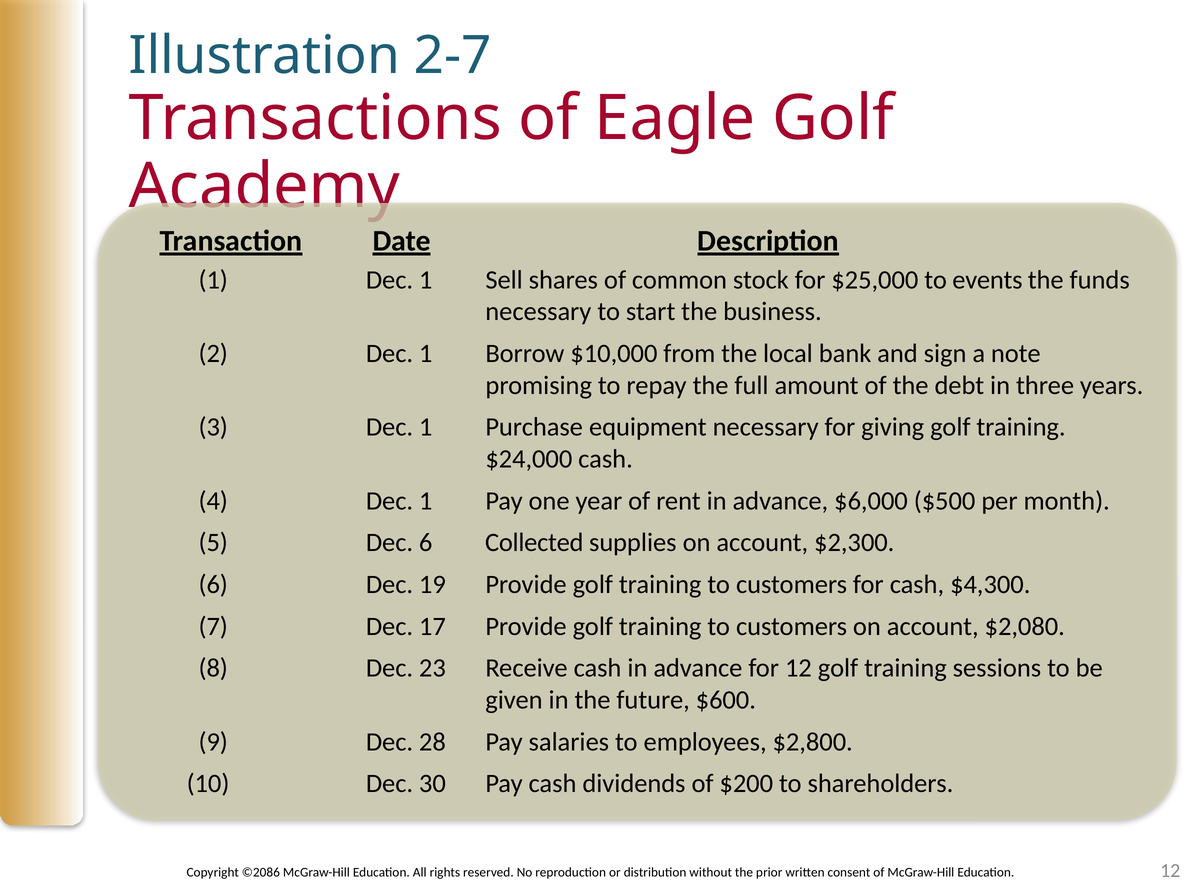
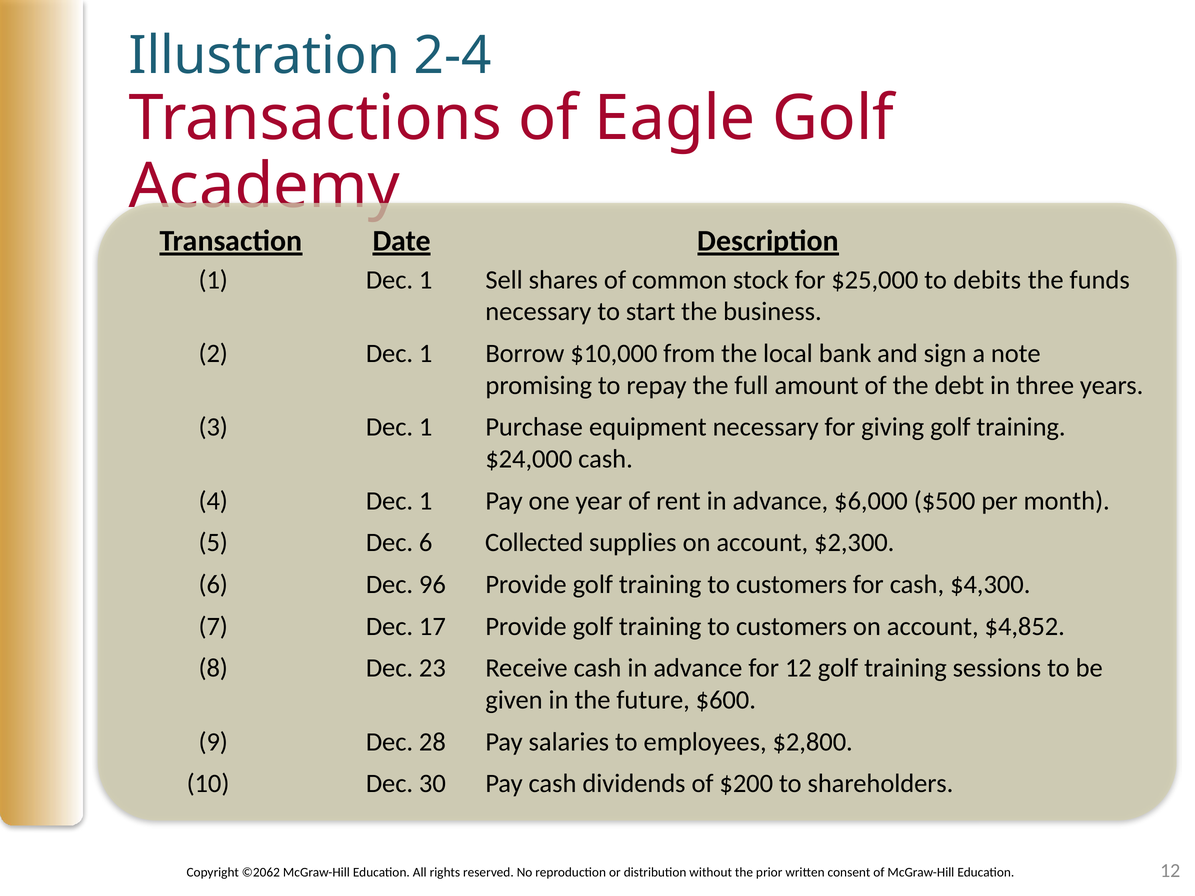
2-7: 2-7 -> 2-4 (453, 56)
events: events -> debits (987, 280)
19: 19 -> 96 (432, 585)
$2,080: $2,080 -> $4,852 (1025, 626)
©2086: ©2086 -> ©2062 (261, 873)
